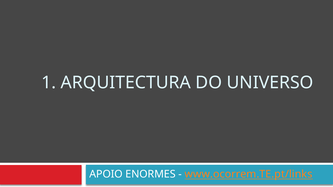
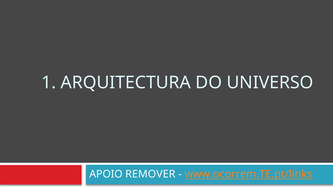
ENORMES: ENORMES -> REMOVER (150, 174)
